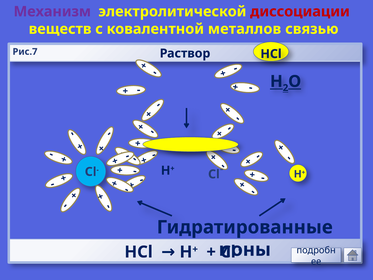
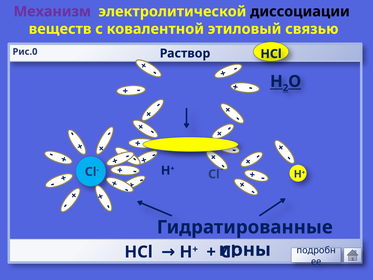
диссоциации colour: red -> black (300, 12)
металлов: металлов -> этиловый (245, 29)
Рис.7: Рис.7 -> Рис.0 (25, 52)
